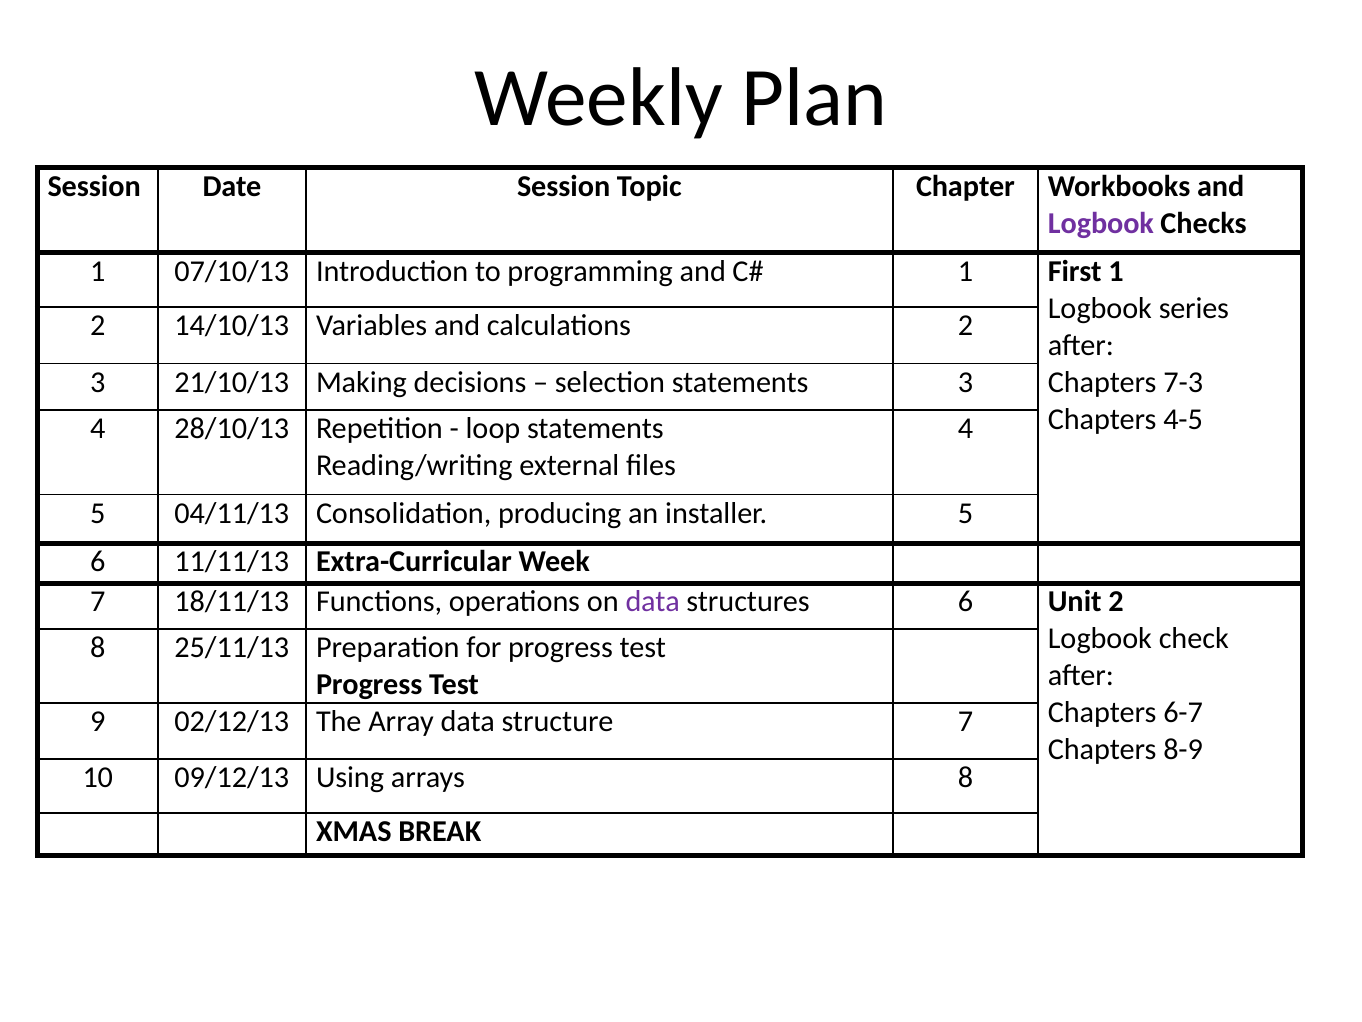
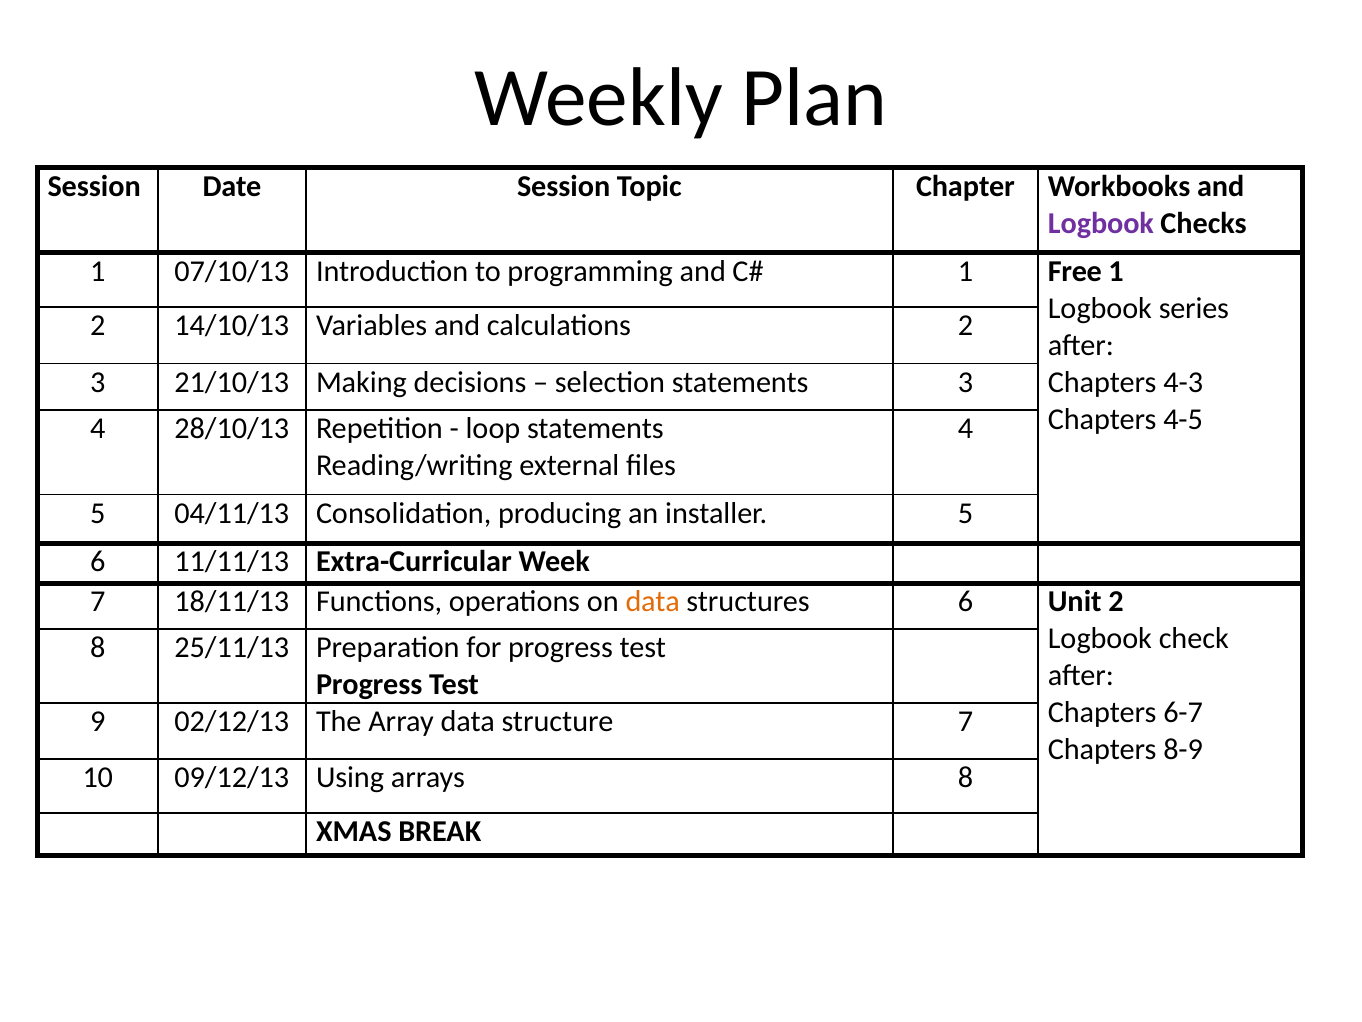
First: First -> Free (1075, 271)
7-3: 7-3 -> 4-3 (1183, 382)
data colour: purple -> orange (653, 602)
